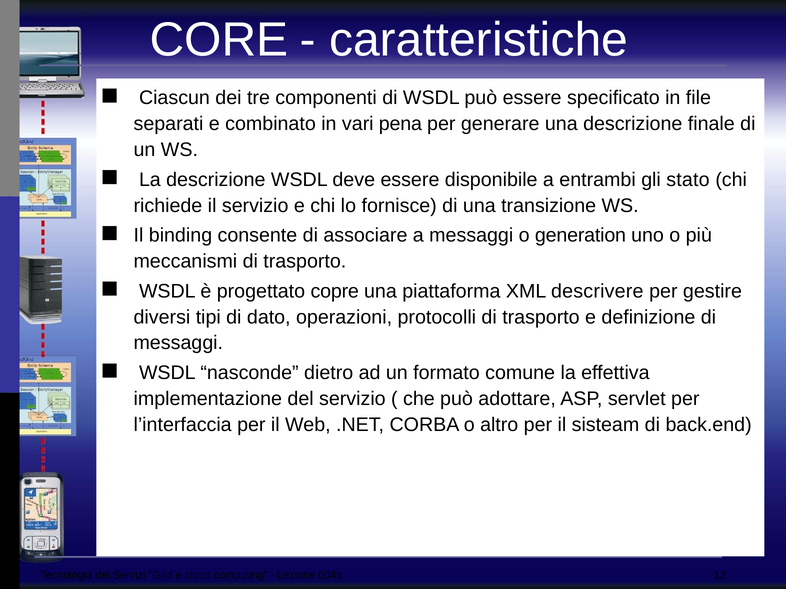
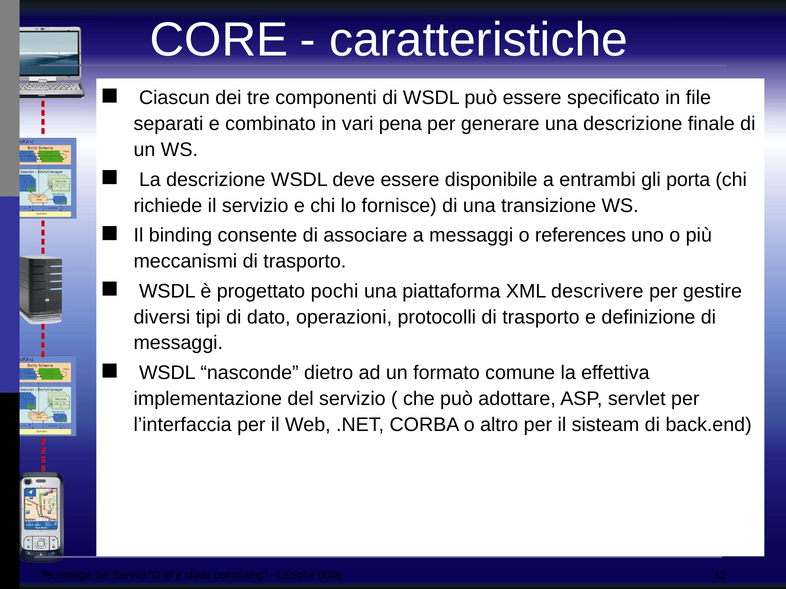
stato: stato -> porta (688, 180)
generation: generation -> references (581, 236)
copre: copre -> pochi (335, 291)
